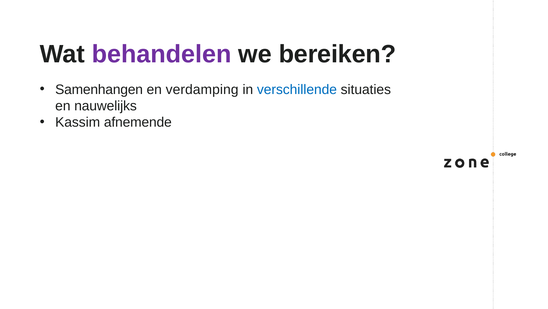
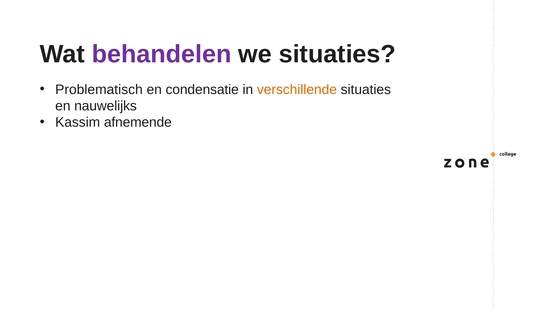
we bereiken: bereiken -> situaties (337, 54)
Samenhangen: Samenhangen -> Problematisch (99, 89)
verdamping: verdamping -> condensatie (202, 89)
verschillende colour: blue -> orange (297, 89)
